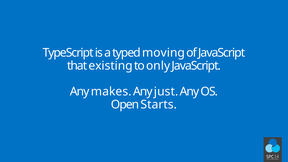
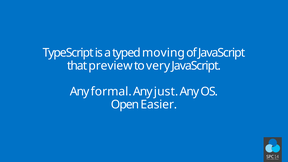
existing: existing -> preview (111, 66)
only: only -> very (158, 66)
makes: makes -> formal (111, 92)
Starts: Starts -> Easier (159, 105)
